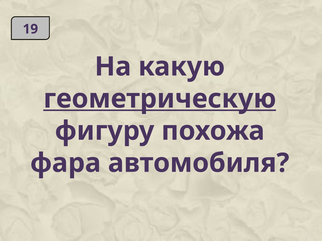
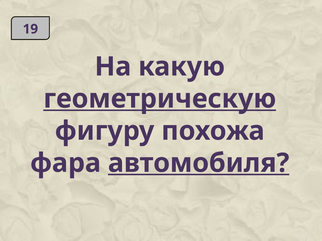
автомобиля underline: none -> present (199, 163)
